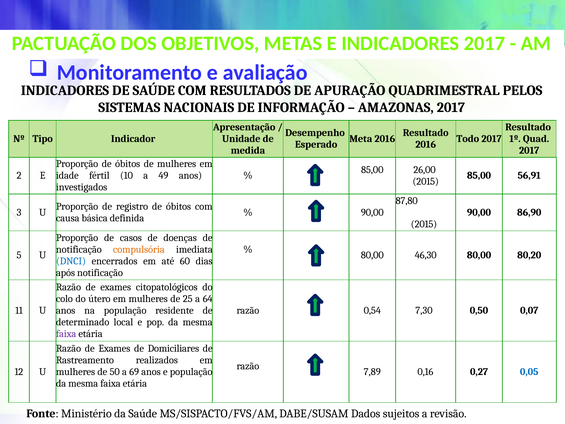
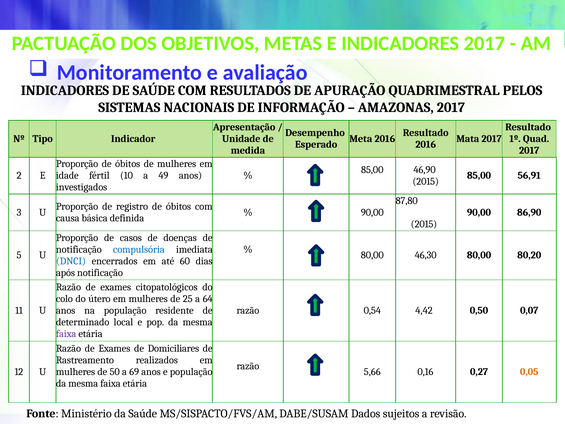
Todo: Todo -> Mata (468, 139)
26,00: 26,00 -> 46,90 (425, 170)
compulsória colour: orange -> blue (139, 249)
7,30: 7,30 -> 4,42 (424, 310)
7,89: 7,89 -> 5,66 (372, 372)
0,05 colour: blue -> orange (529, 372)
